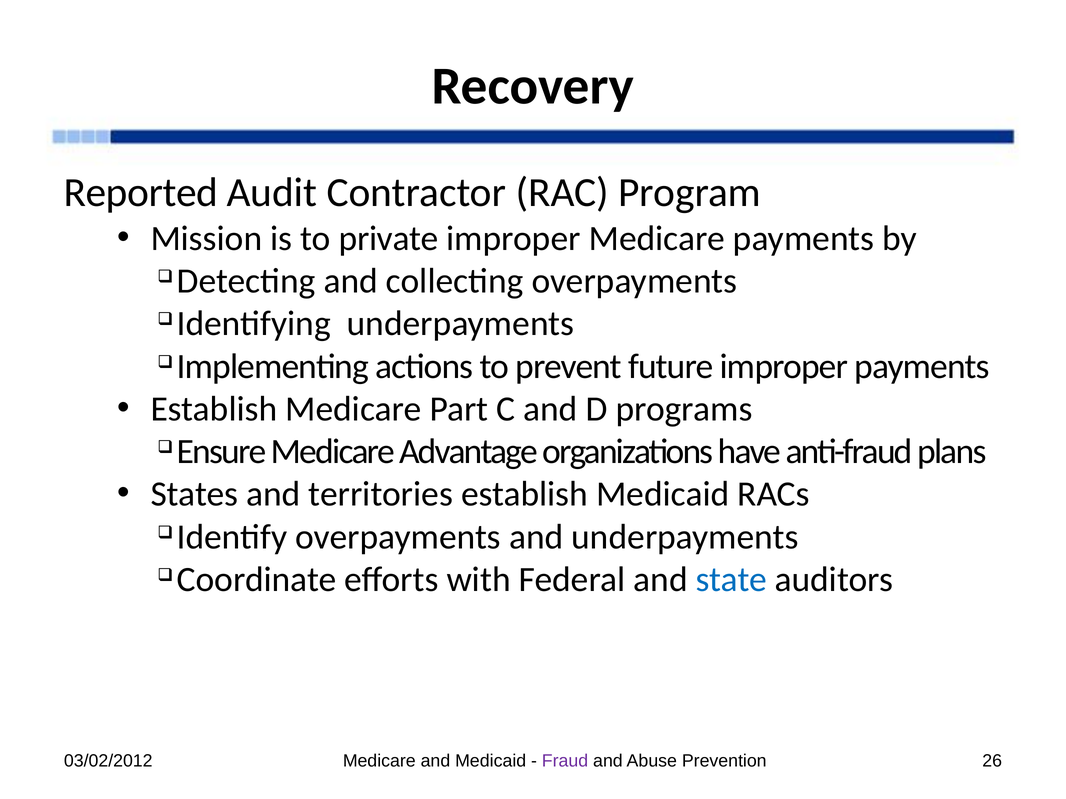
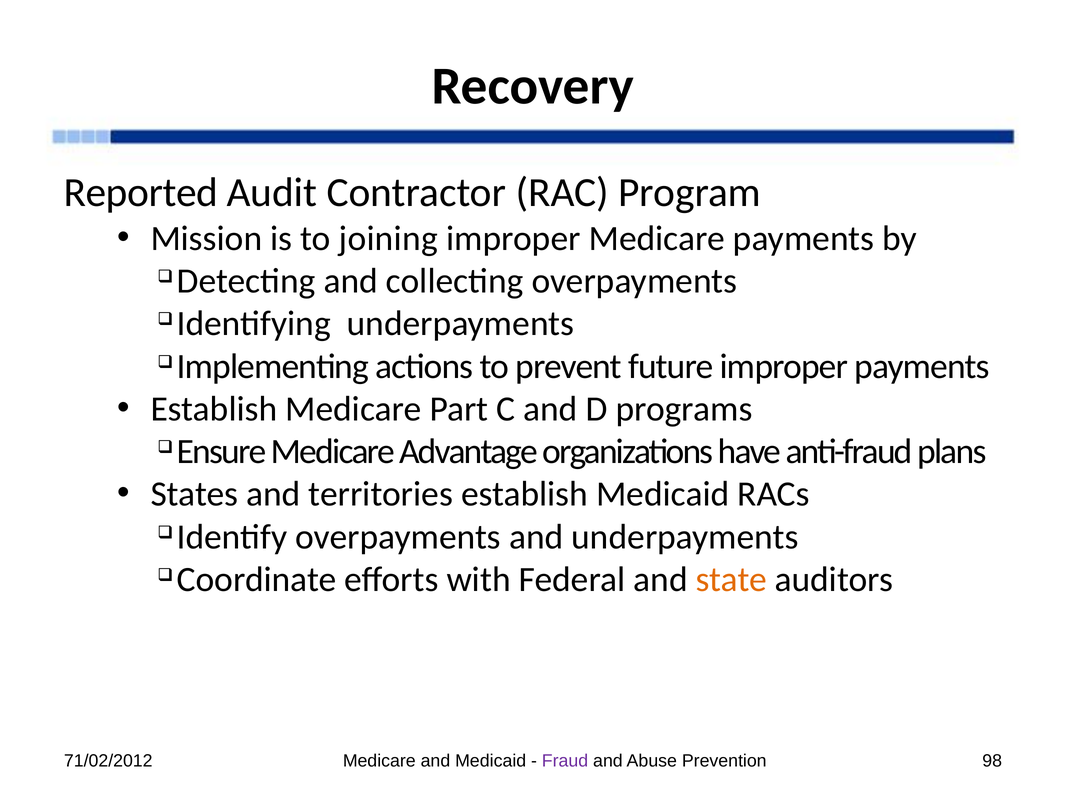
private: private -> joining (388, 239)
state colour: blue -> orange (731, 580)
03/02/2012: 03/02/2012 -> 71/02/2012 (108, 762)
26: 26 -> 98 (992, 762)
